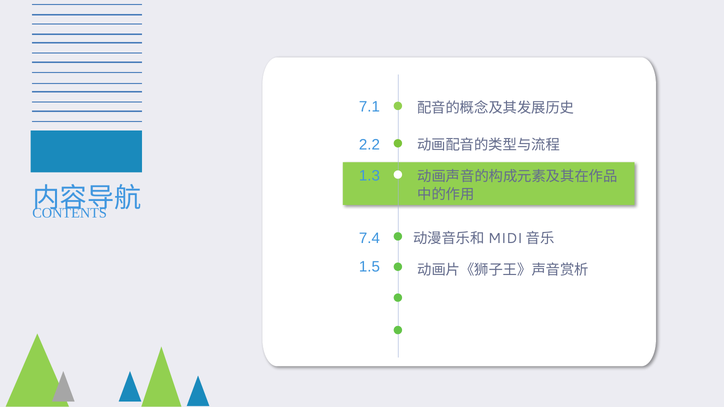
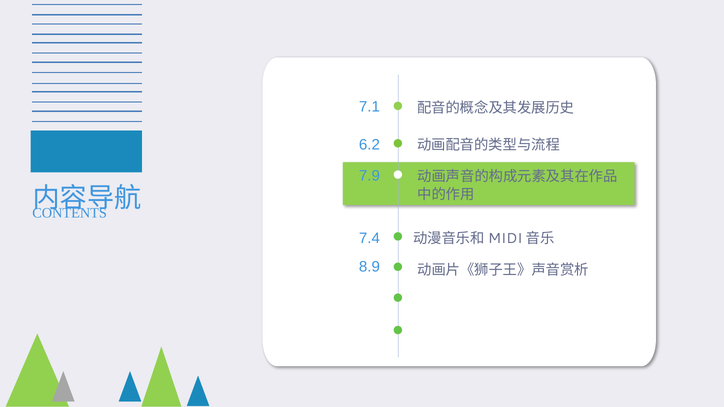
2.2: 2.2 -> 6.2 (369, 145)
1.3: 1.3 -> 7.9 (369, 176)
1.5: 1.5 -> 8.9 (369, 267)
